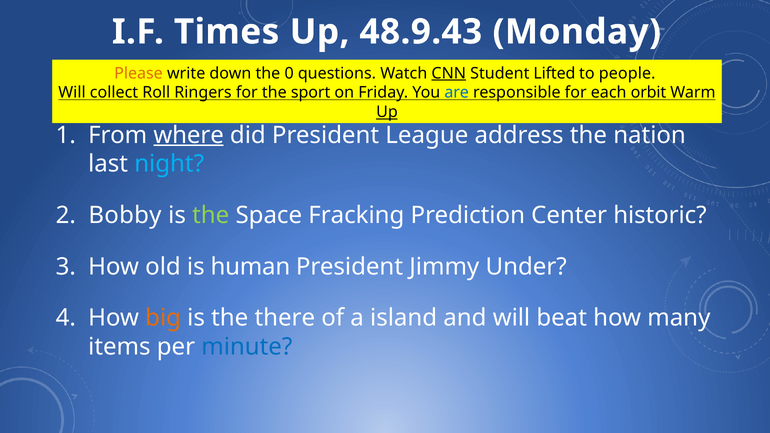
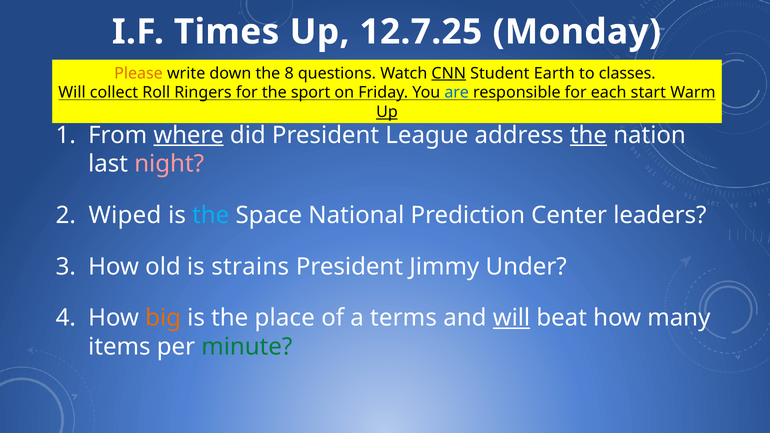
48.9.43: 48.9.43 -> 12.7.25 (421, 32)
0: 0 -> 8 (289, 73)
Lifted: Lifted -> Earth (554, 73)
people: people -> classes (627, 73)
orbit: orbit -> start (648, 93)
the underline: none -> present (588, 135)
night colour: light blue -> pink (169, 164)
Bobby: Bobby -> Wiped (125, 215)
the colour: light green -> light blue (211, 215)
Fracking: Fracking -> National (356, 215)
historic: historic -> leaders (660, 215)
human: human -> strains (250, 267)
there: there -> place (285, 318)
island: island -> terms (403, 318)
will underline: none -> present (511, 318)
minute colour: blue -> green (247, 347)
